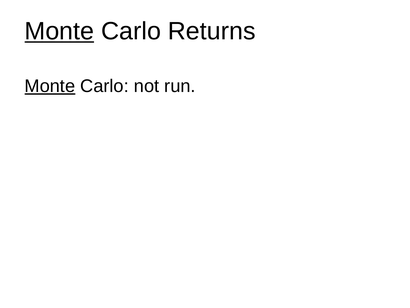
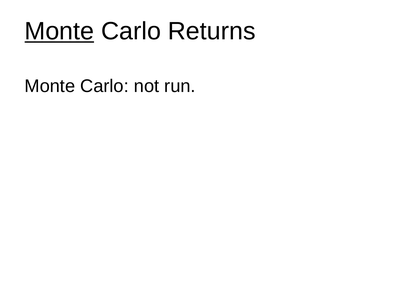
Monte underline: present -> none (50, 86)
